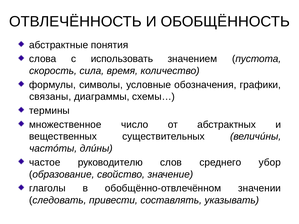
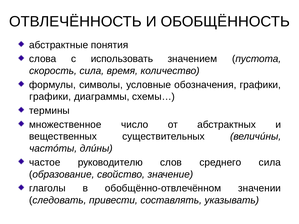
связаны: связаны -> графики (50, 97)
среднего убор: убор -> сила (270, 163)
